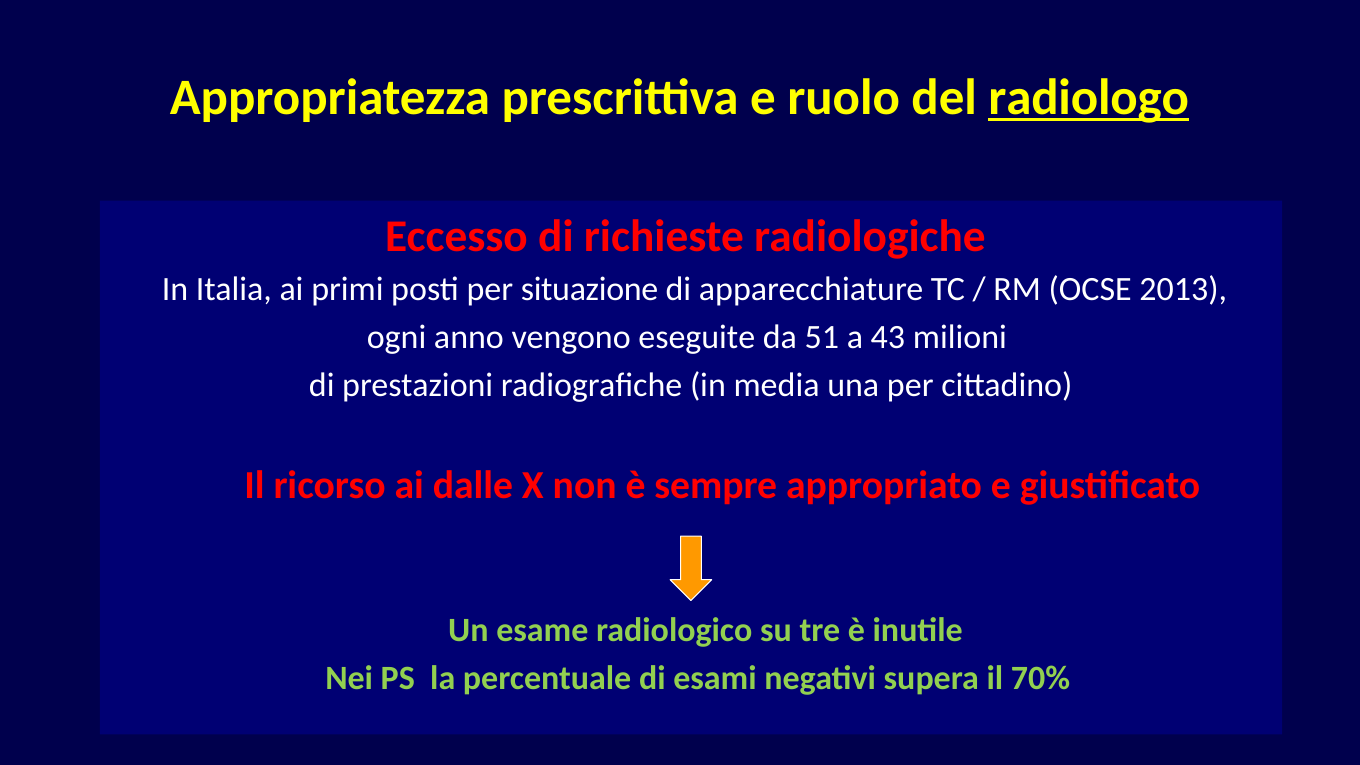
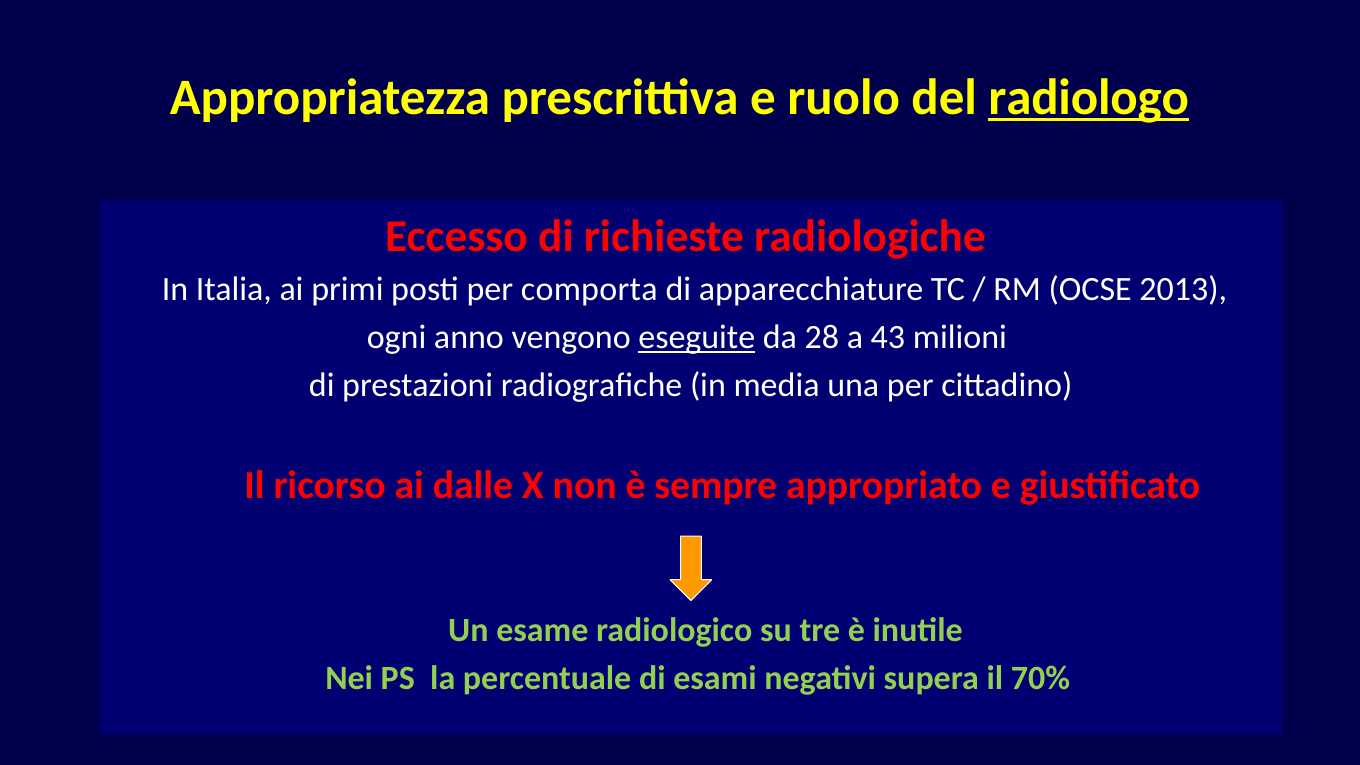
situazione: situazione -> comporta (589, 290)
eseguite underline: none -> present (697, 337)
51: 51 -> 28 (822, 337)
